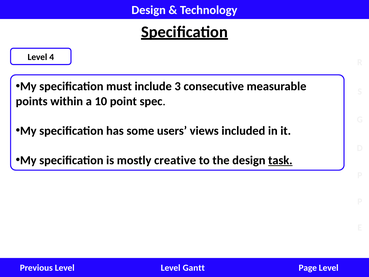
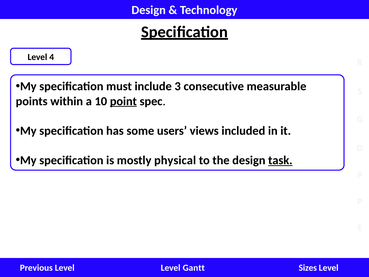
point underline: none -> present (123, 101)
creative: creative -> physical (175, 160)
Page: Page -> Sizes (308, 268)
